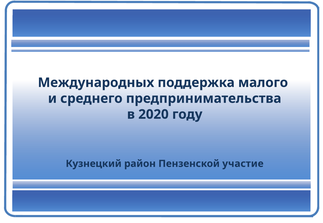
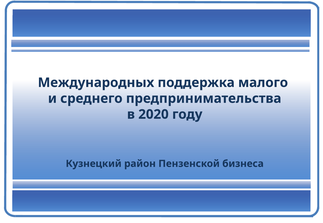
участие: участие -> бизнеса (243, 164)
